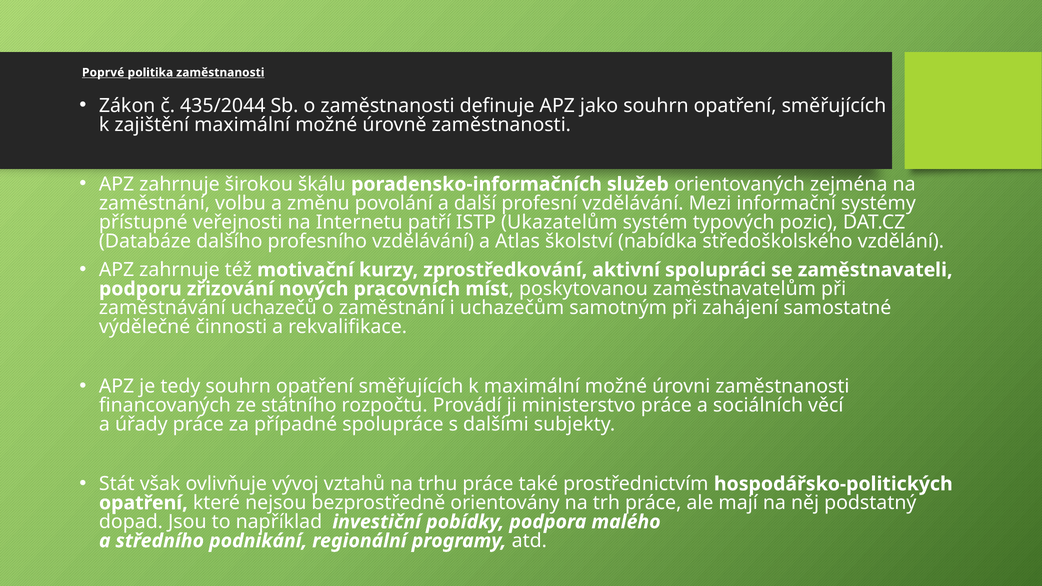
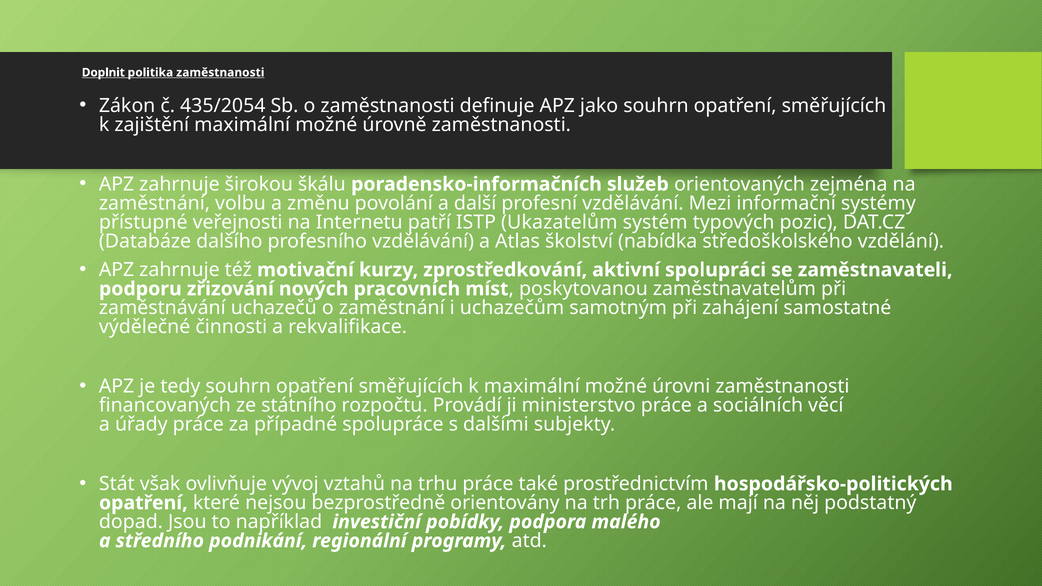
Poprvé: Poprvé -> Doplnit (103, 72)
435/2044: 435/2044 -> 435/2054 (223, 106)
